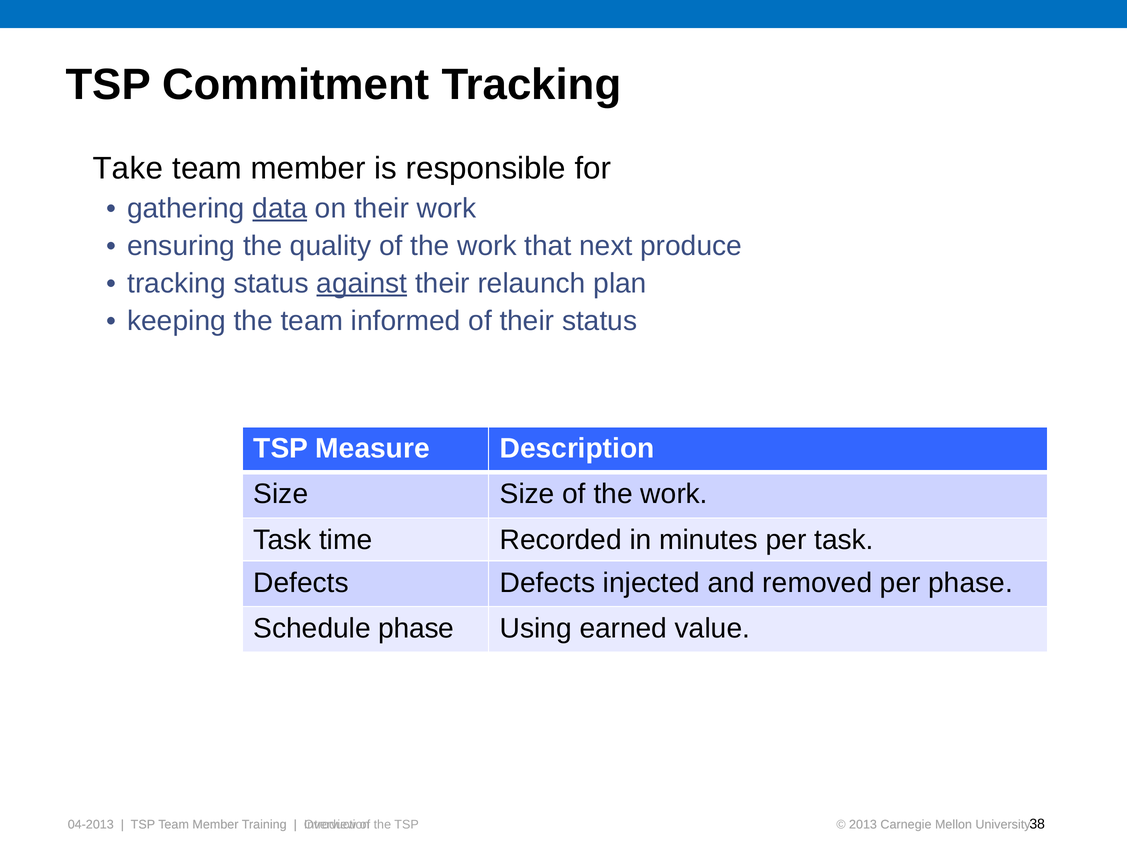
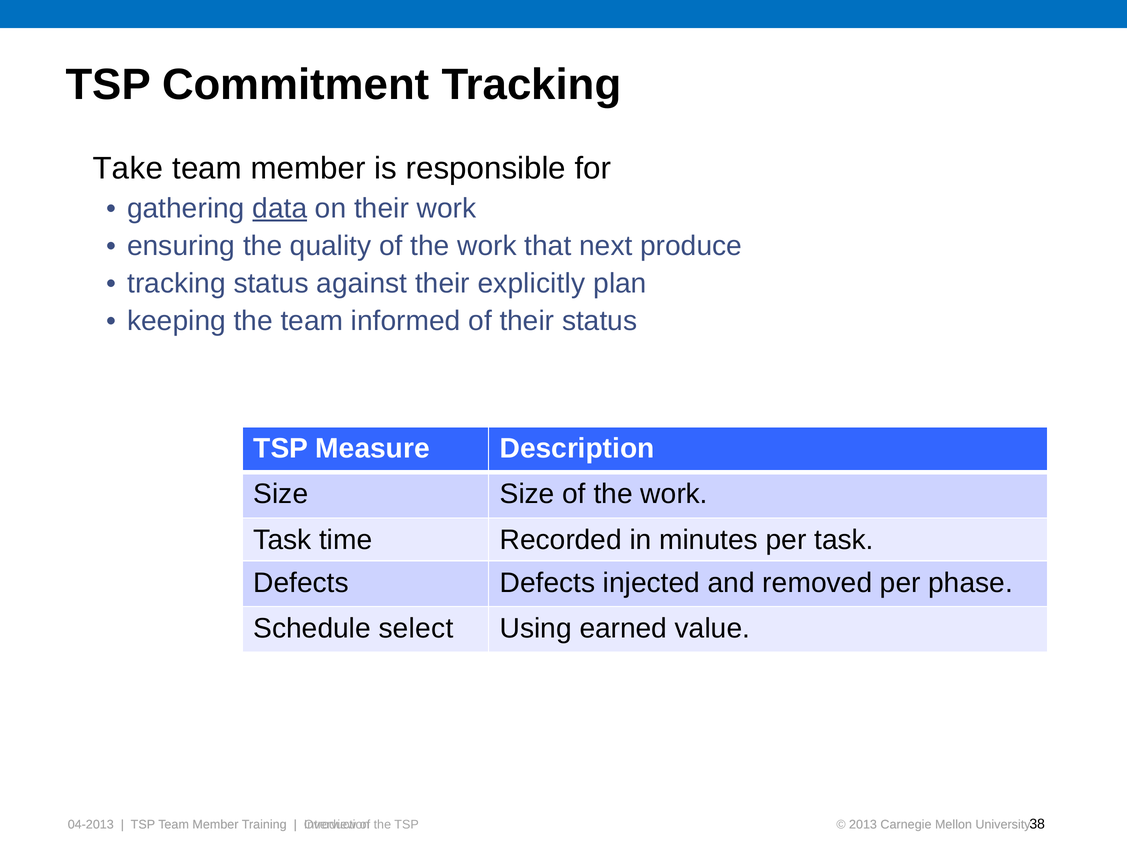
against underline: present -> none (362, 283)
relaunch: relaunch -> explicitly (531, 283)
Schedule phase: phase -> select (416, 629)
